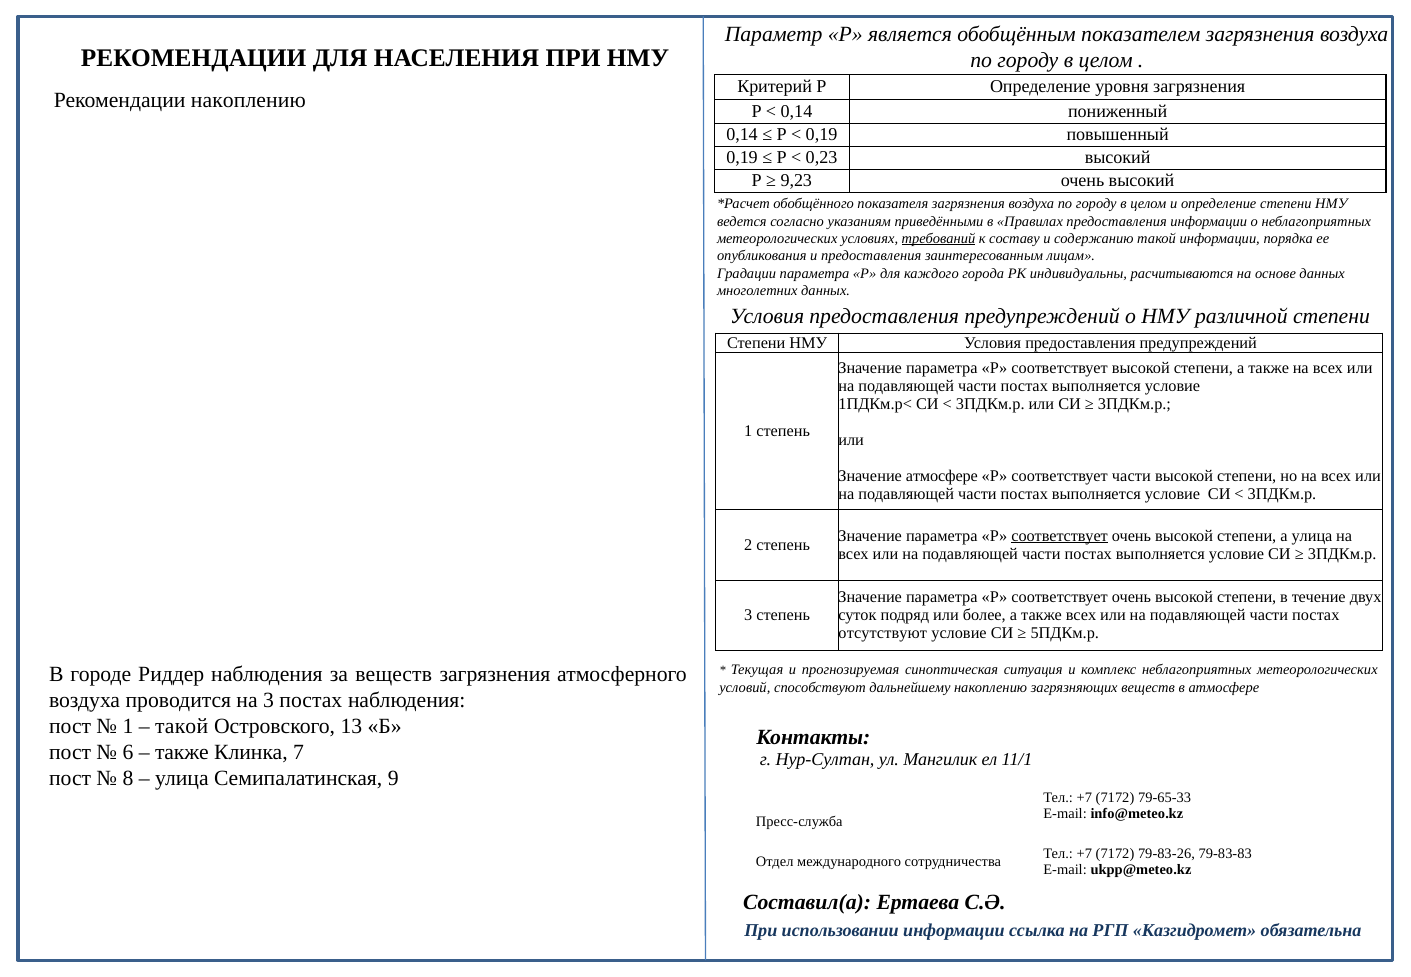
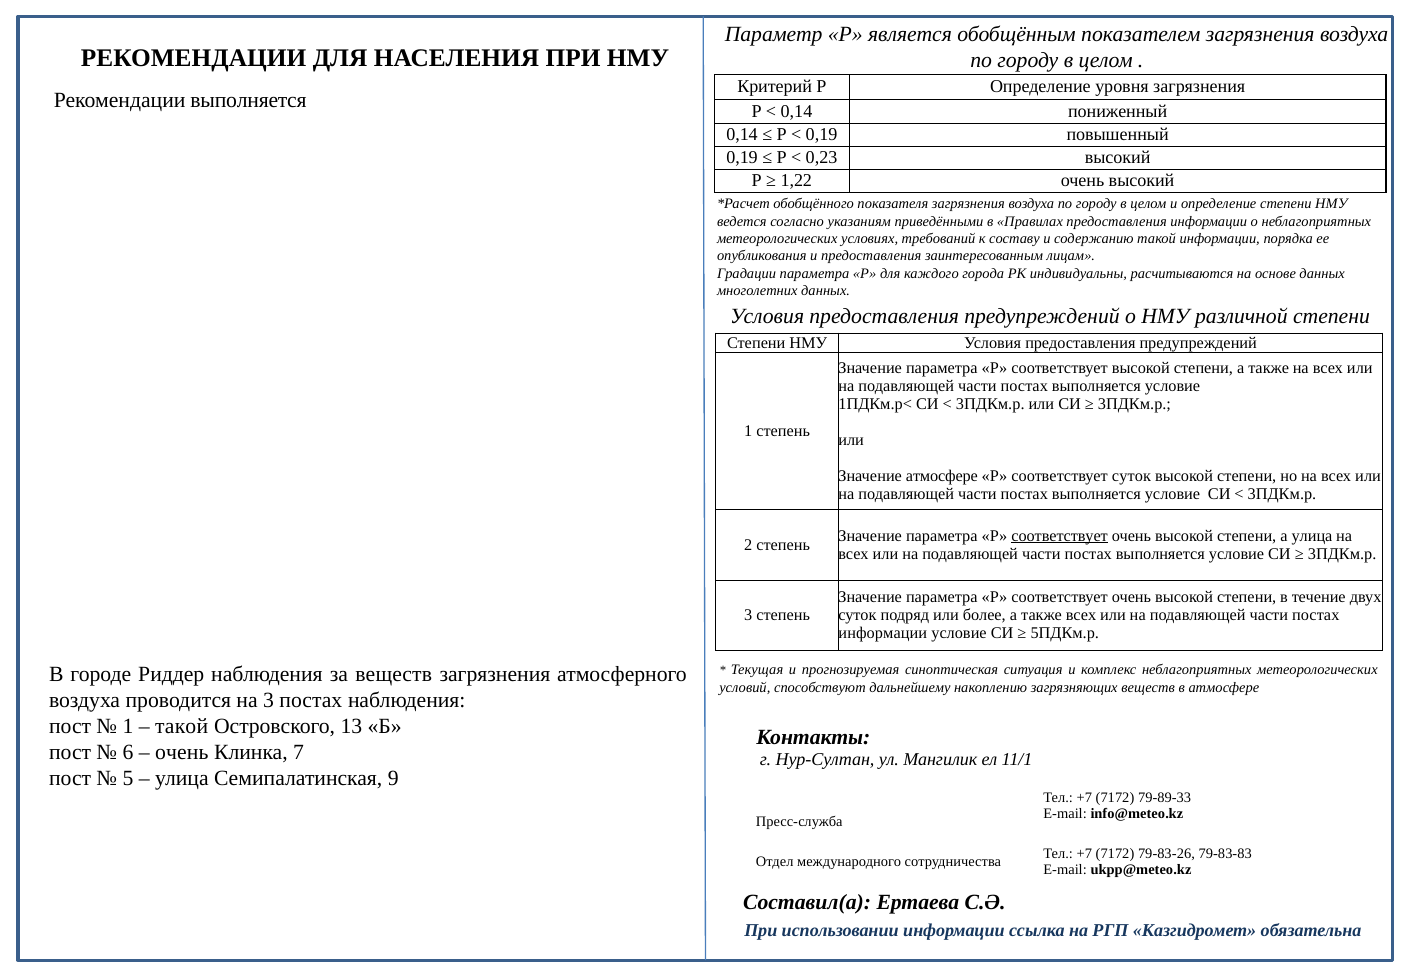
Рекомендации накоплению: накоплению -> выполняется (248, 100)
9,23: 9,23 -> 1,22 (796, 181)
требований underline: present -> none (938, 239)
соответствует части: части -> суток (1131, 476)
отсутствуют: отсутствуют -> информации (883, 633)
также: также -> очень (182, 752)
8: 8 -> 5 (128, 779)
79-65-33: 79-65-33 -> 79-89-33 (1165, 797)
